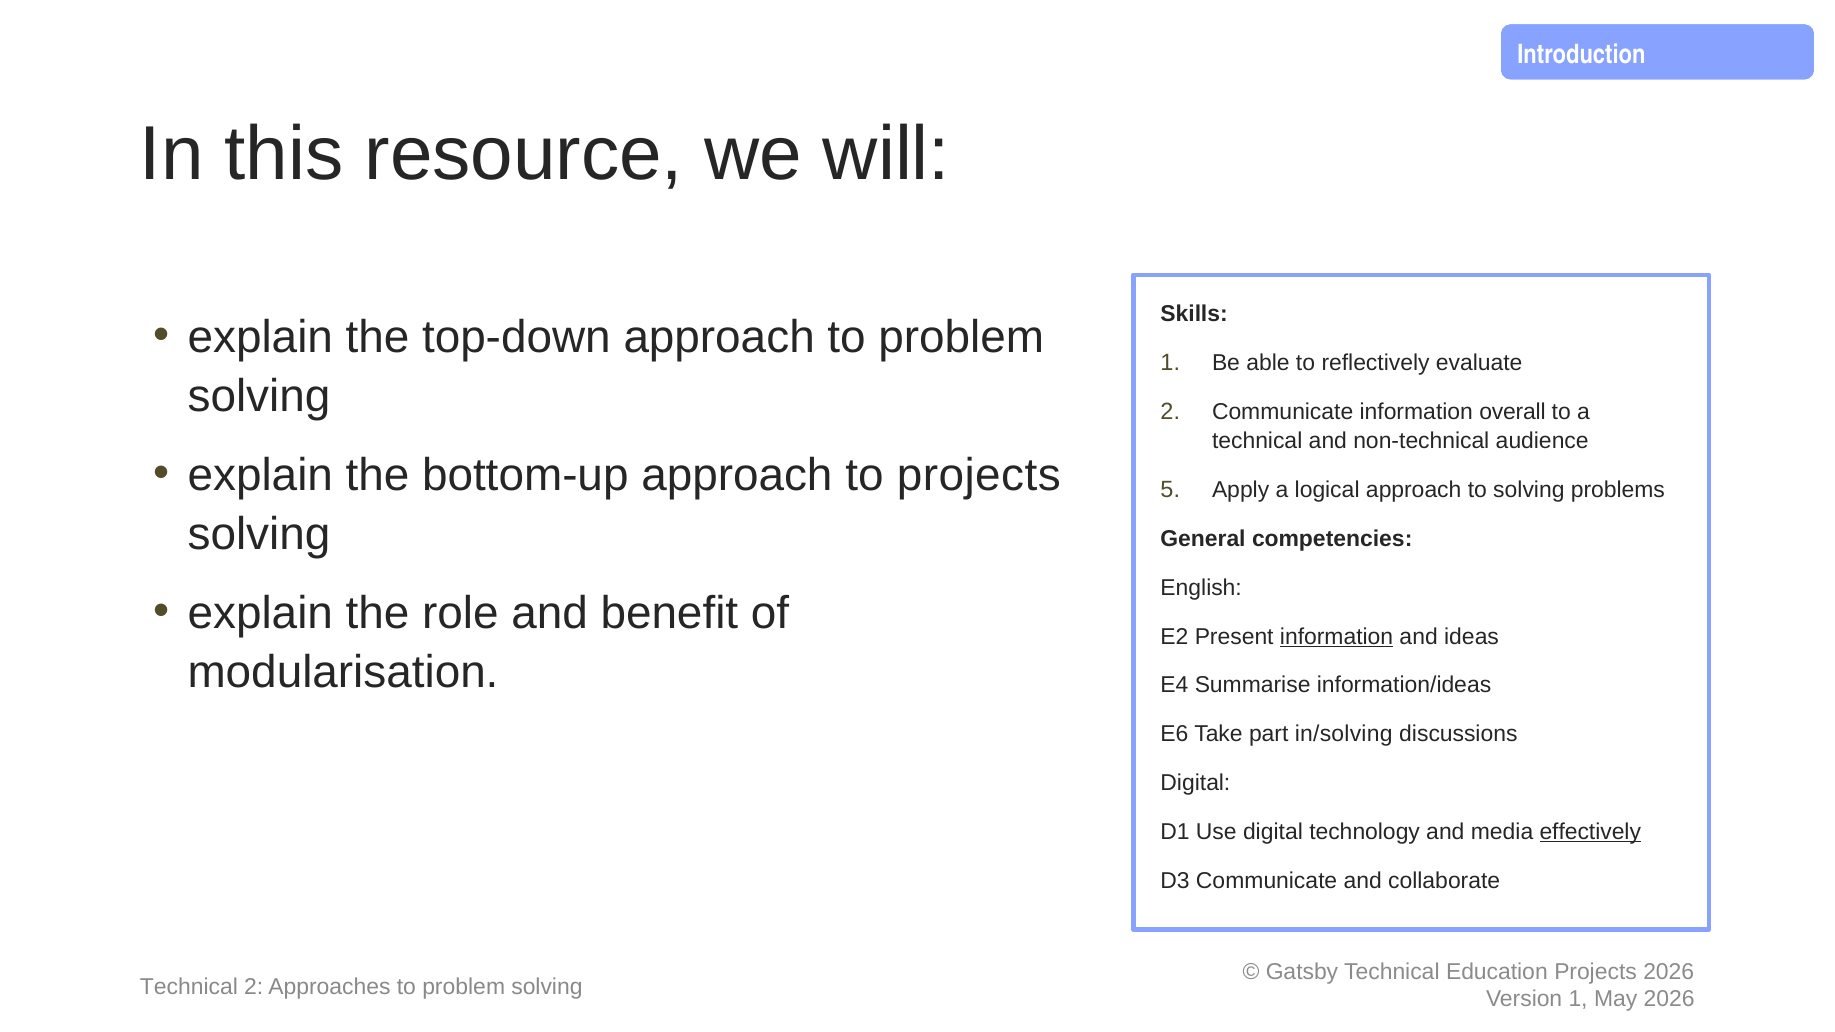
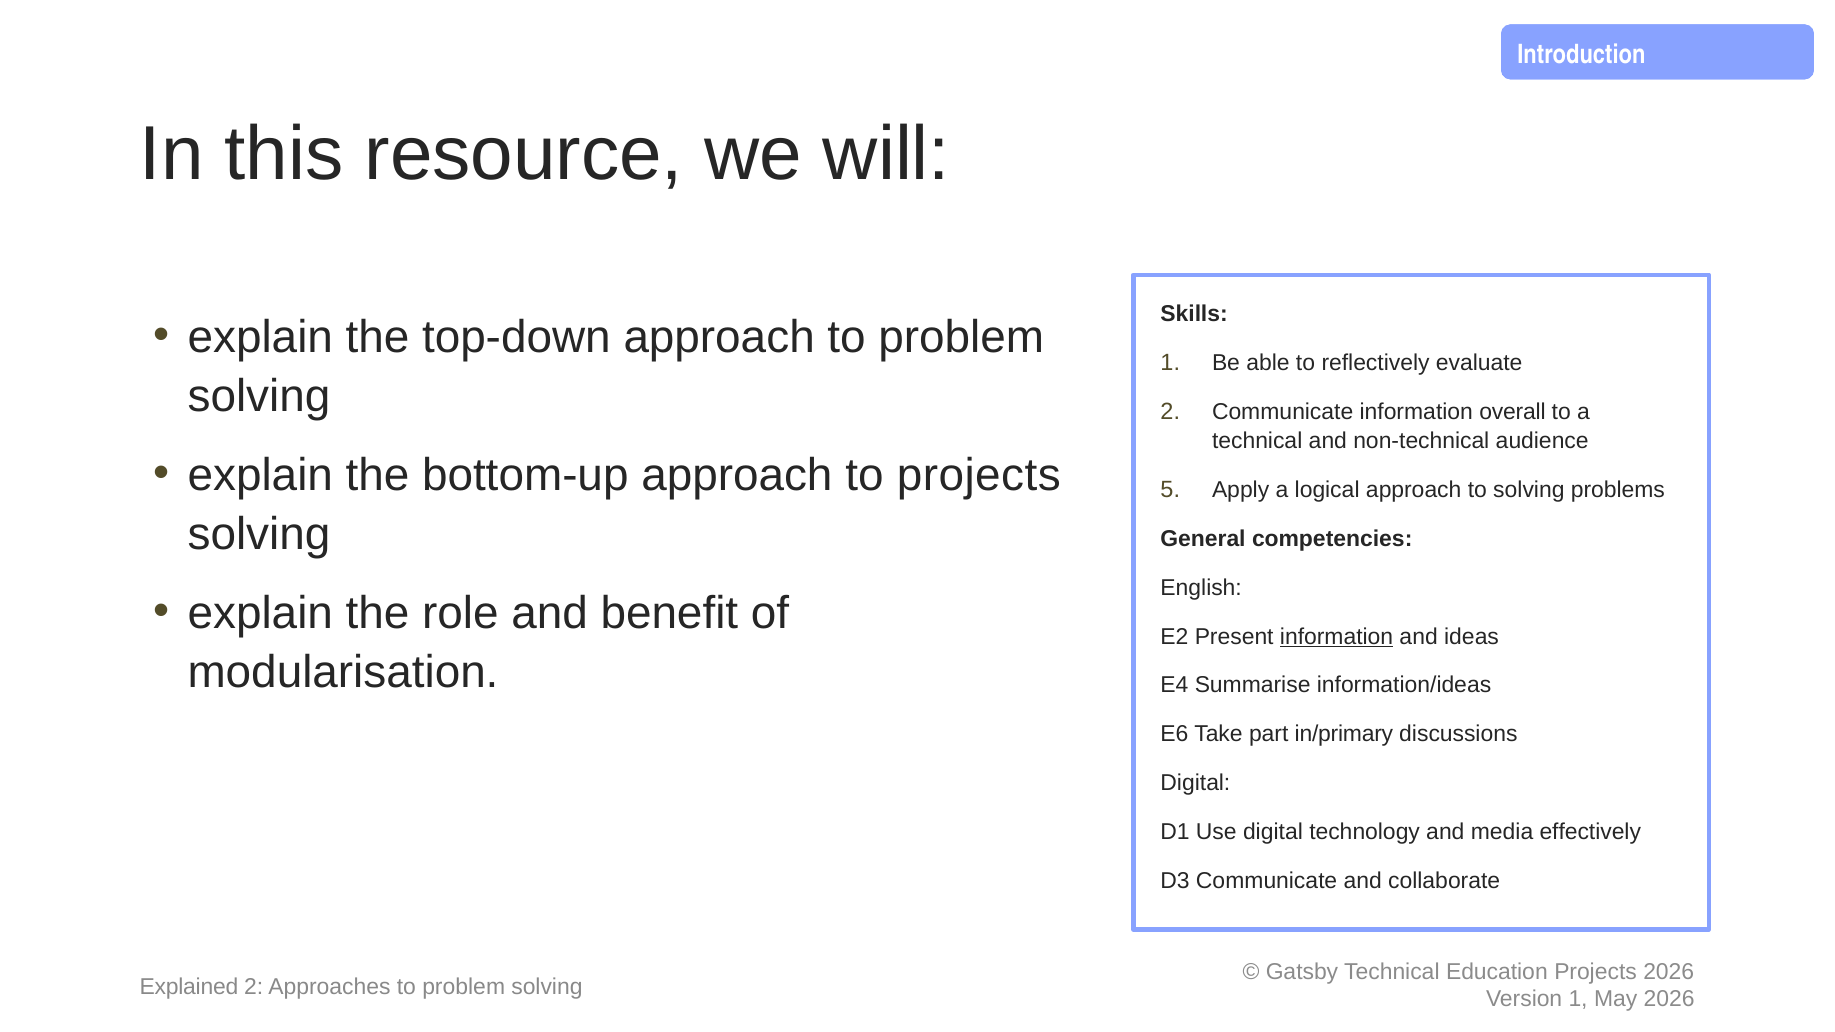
in/solving: in/solving -> in/primary (1344, 734)
effectively underline: present -> none (1590, 832)
Technical: Technical -> Explained (189, 987)
